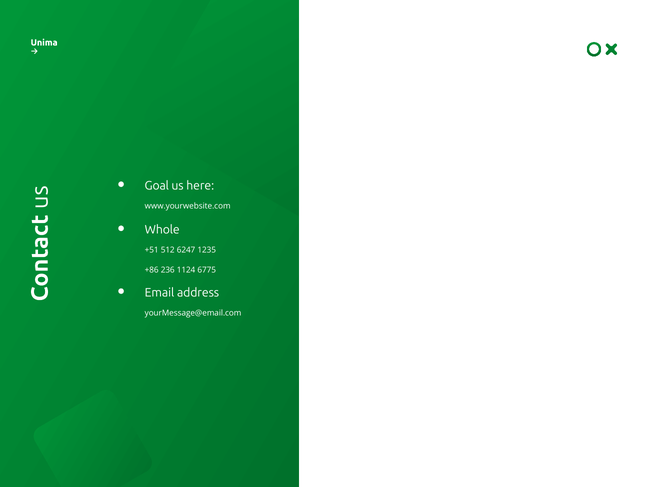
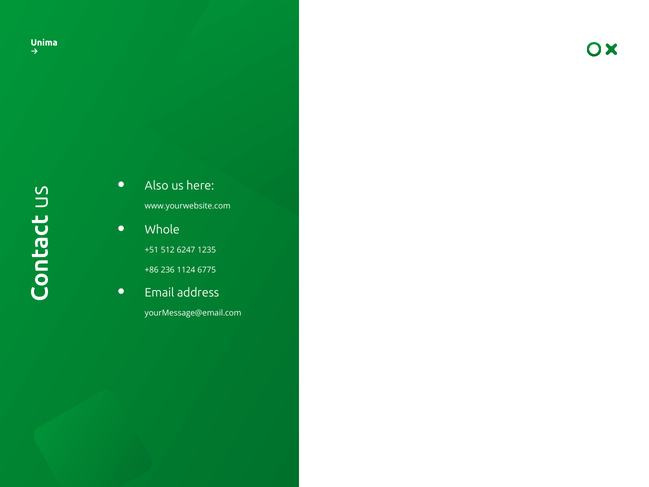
Goal: Goal -> Also (157, 186)
